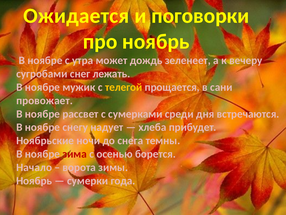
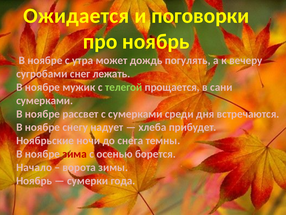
зеленеет: зеленеет -> погулять (188, 60)
телегой colour: yellow -> light green (124, 87)
провожает: провожает -> сумерками (45, 100)
